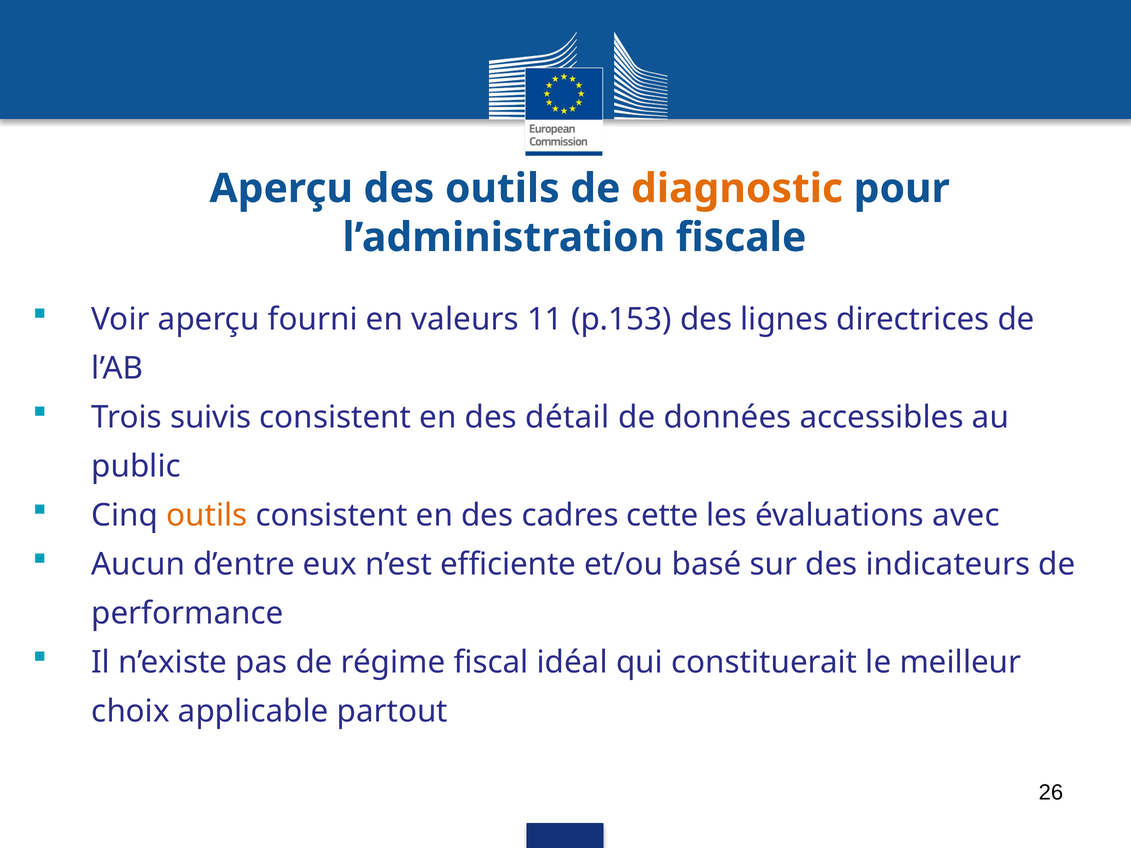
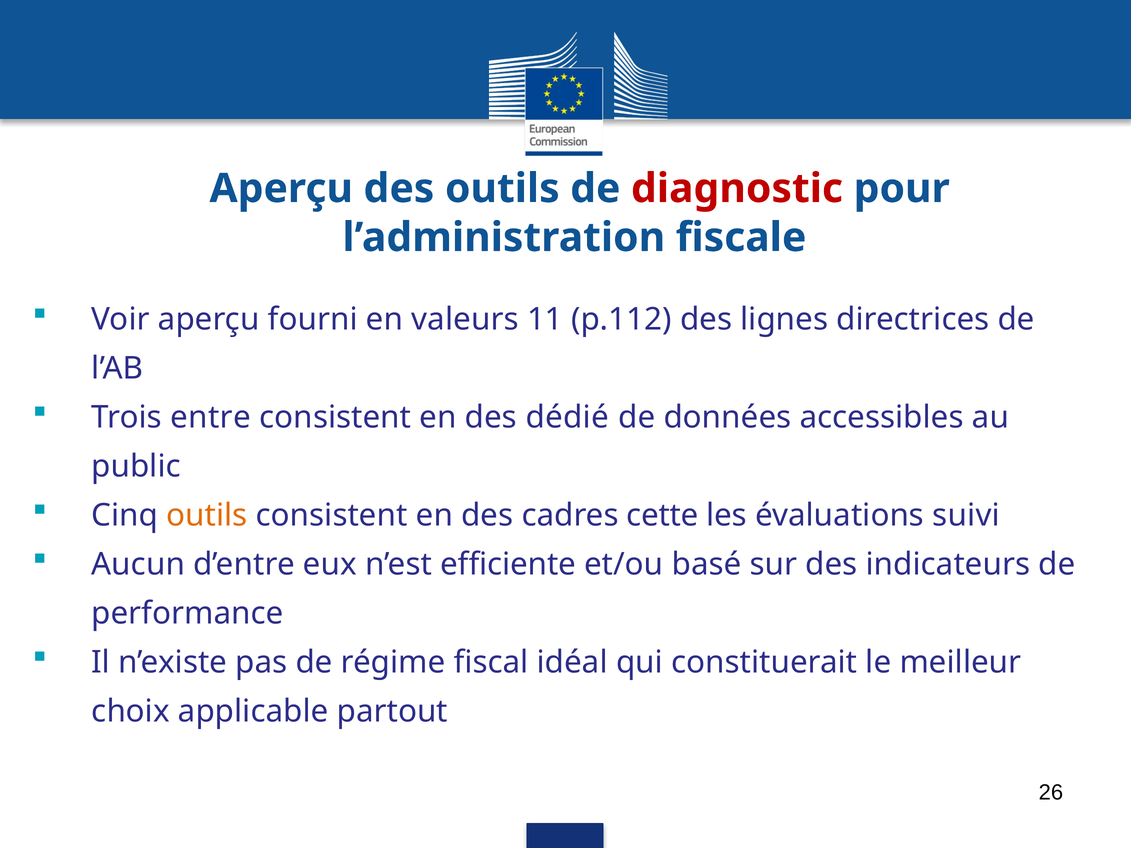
diagnostic colour: orange -> red (737, 189)
p.153: p.153 -> p.112 (621, 320)
suivis: suivis -> entre (210, 418)
détail: détail -> dédié (567, 418)
avec: avec -> suivi (966, 516)
